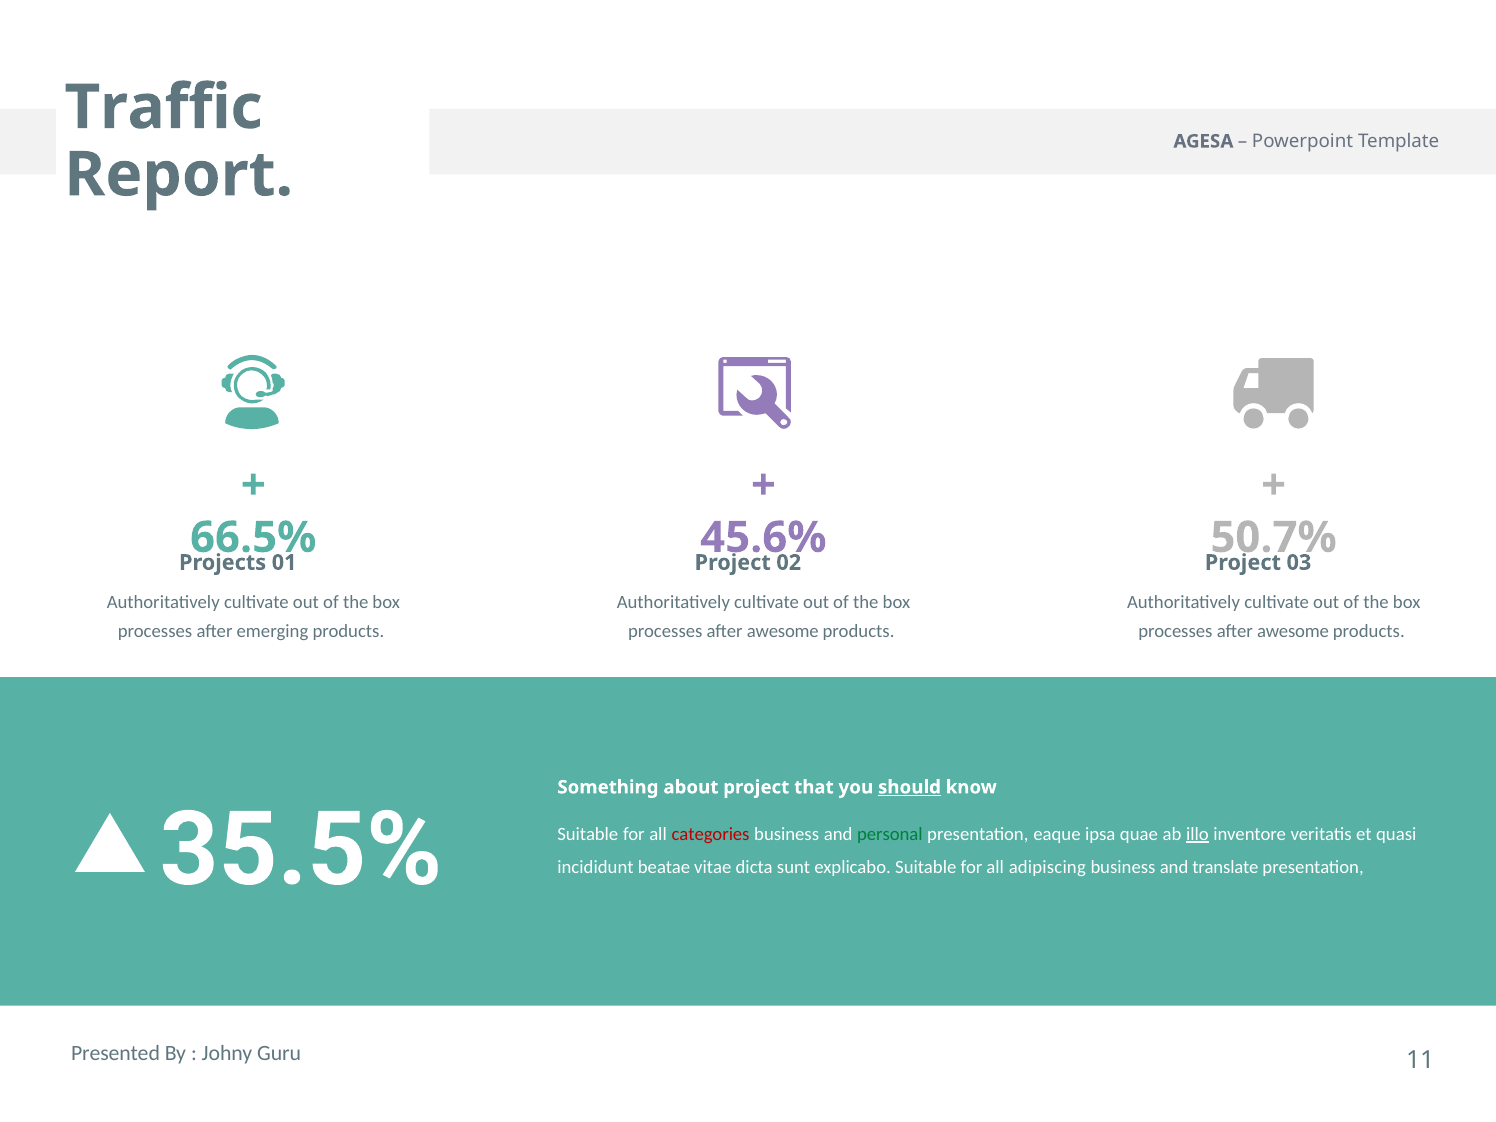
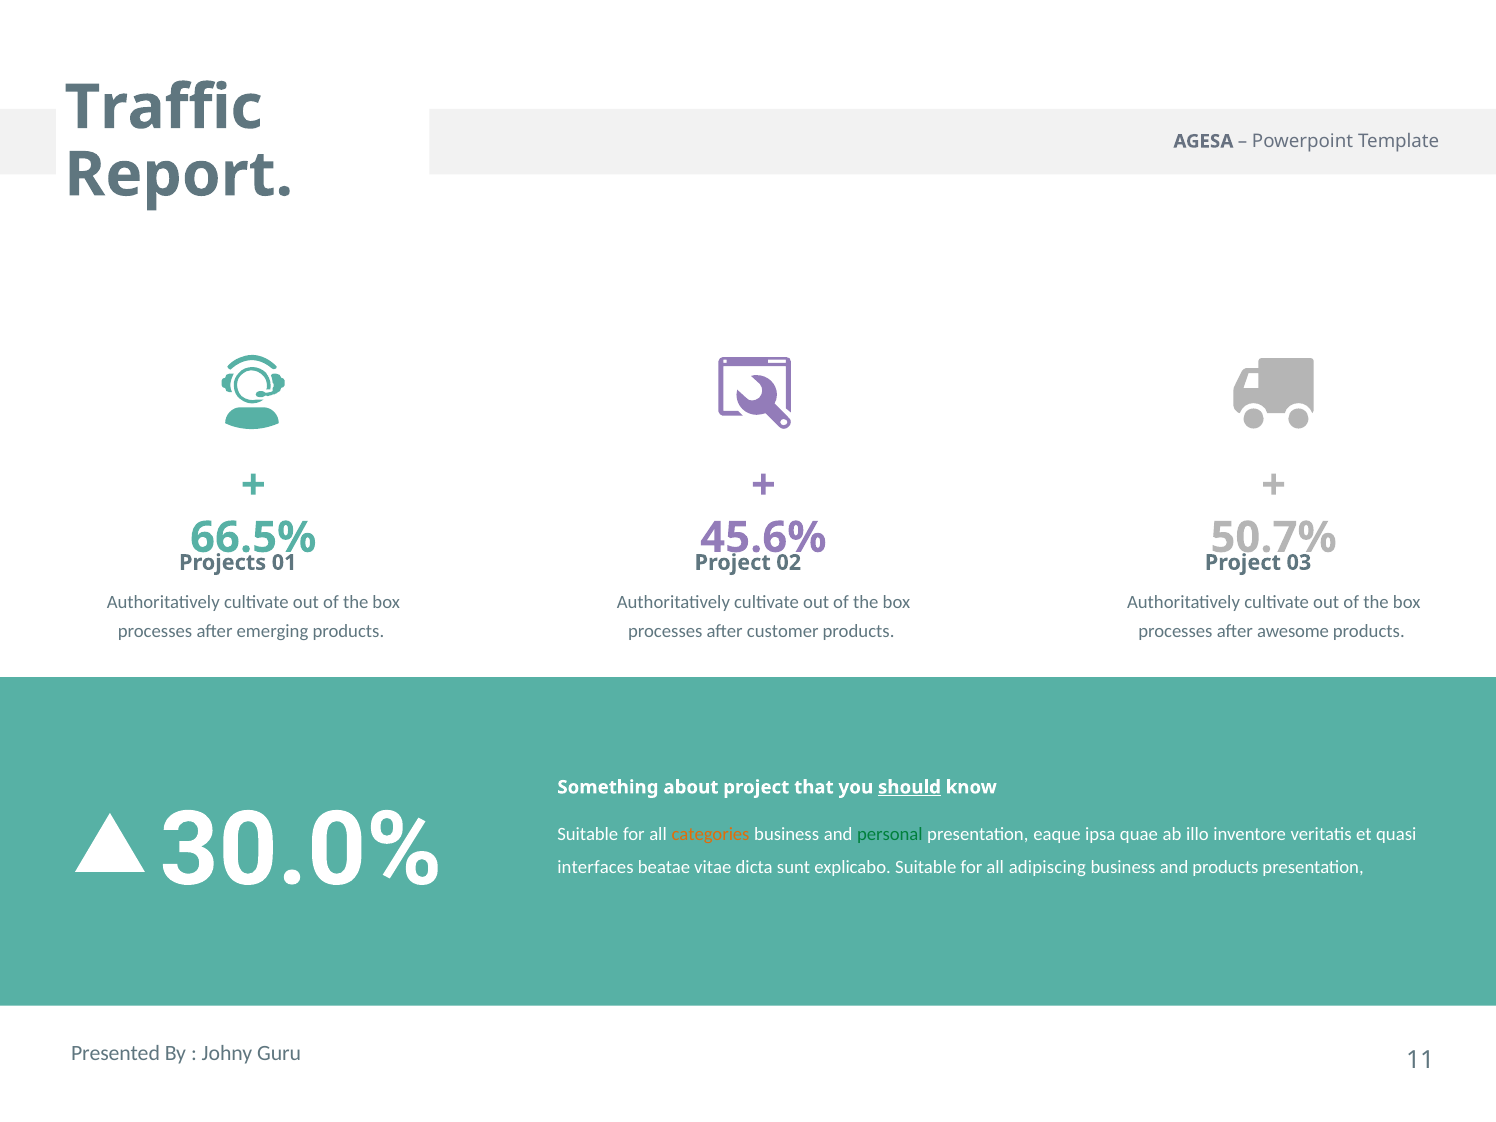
awesome: awesome -> customer (783, 631)
35.5%: 35.5% -> 30.0% (301, 850)
categories colour: red -> orange (711, 834)
illo underline: present -> none (1197, 834)
incididunt: incididunt -> interfaces (595, 868)
and translate: translate -> products (1225, 868)
